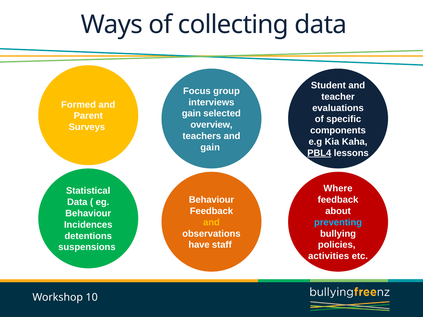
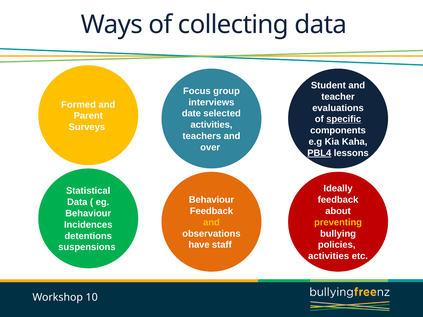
gain: gain -> date (191, 114)
specific underline: none -> present (344, 119)
overview: overview -> activities (211, 125)
gain: gain -> over (210, 147)
Where: Where -> Ideally (338, 189)
preventing colour: light blue -> yellow (338, 223)
